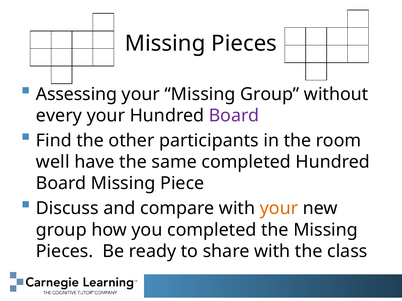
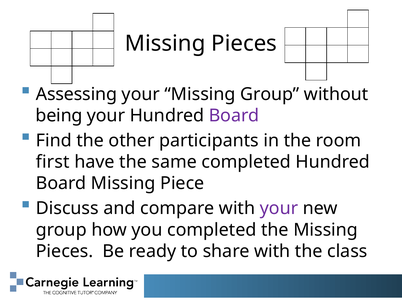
every: every -> being (59, 116)
well: well -> first (53, 162)
your colour: orange -> purple (279, 209)
